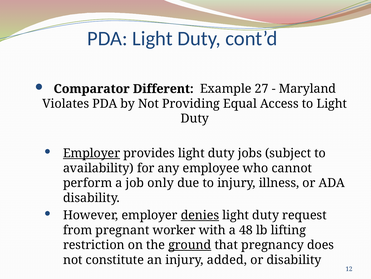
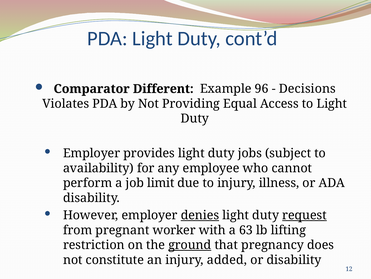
27: 27 -> 96 (262, 89)
Maryland: Maryland -> Decisions (307, 89)
Employer underline: present -> none (92, 153)
only: only -> limit (161, 183)
request underline: none -> present (304, 215)
48: 48 -> 63 (246, 230)
